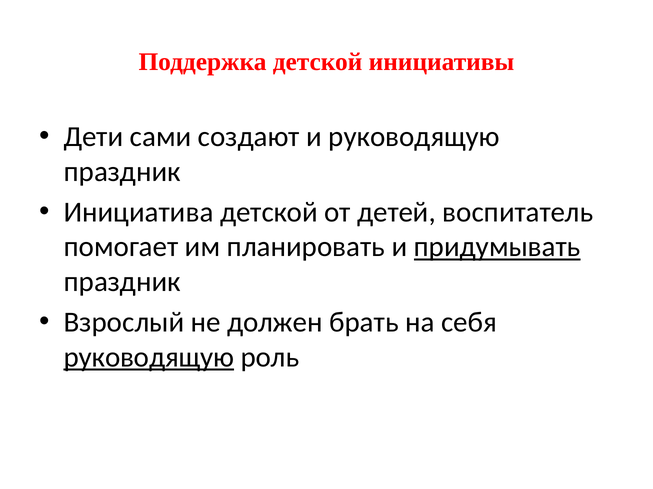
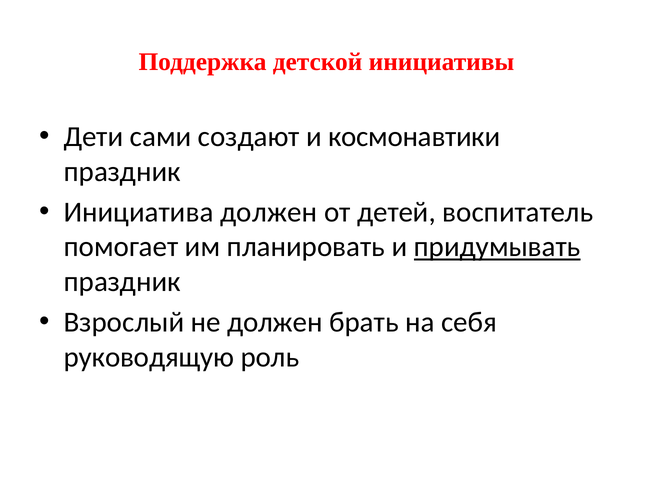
и руководящую: руководящую -> космонавтики (414, 137)
Инициатива детской: детской -> должен (269, 212)
руководящую underline: present -> none (149, 358)
